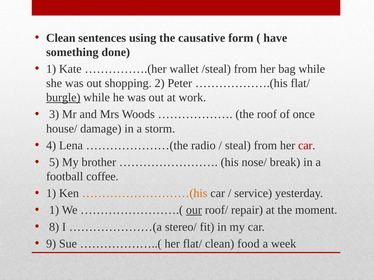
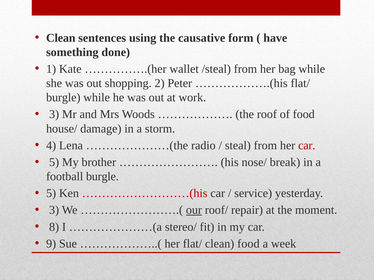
burgle underline: present -> none (63, 98)
of once: once -> food (304, 115)
football coffee: coffee -> burgle (102, 177)
1: 1 -> 5 (51, 194)
………………………(his colour: orange -> red (145, 194)
1: 1 -> 3 (54, 210)
